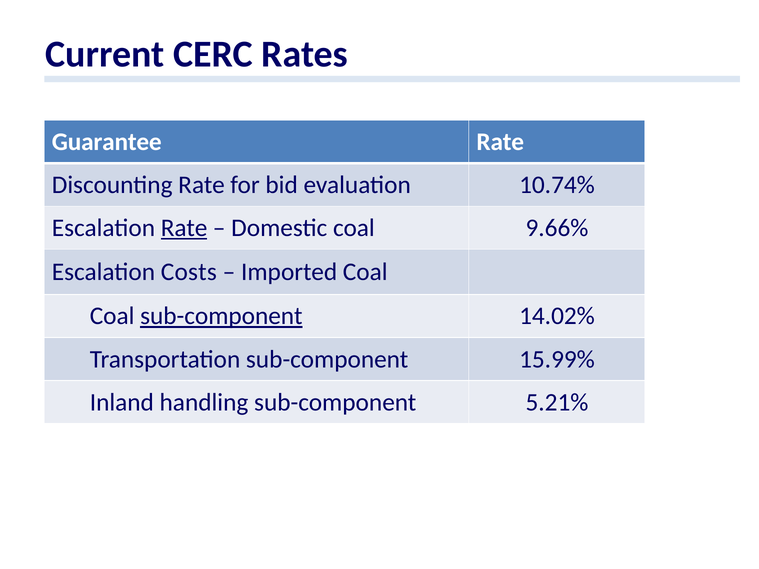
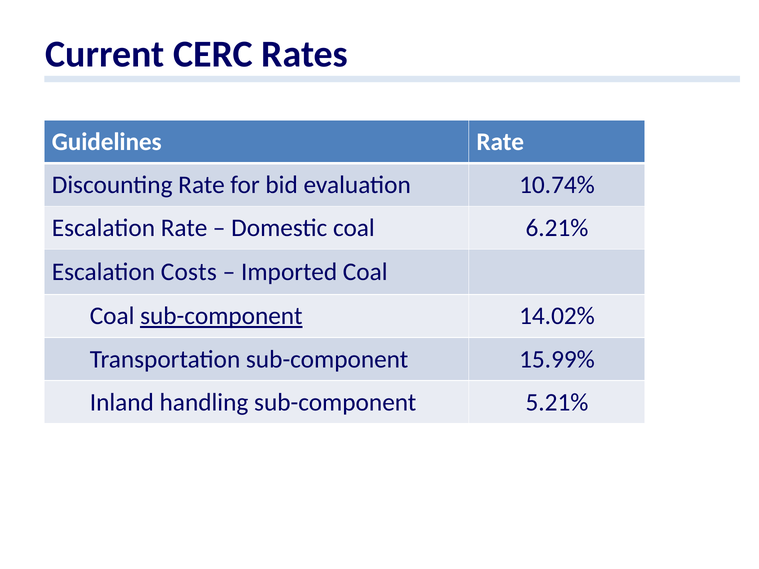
Guarantee: Guarantee -> Guidelines (107, 142)
Rate underline: present -> none (184, 228)
9.66%: 9.66% -> 6.21% (557, 228)
